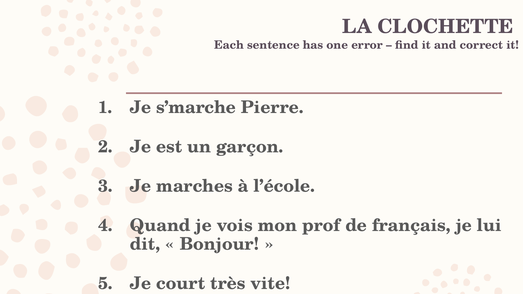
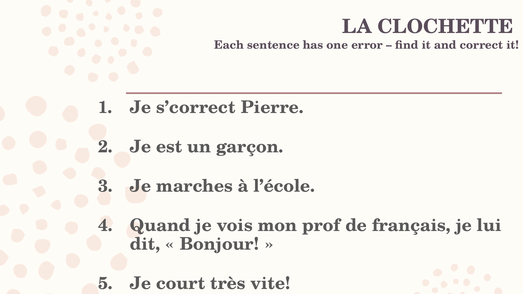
s’marche: s’marche -> s’correct (196, 107)
